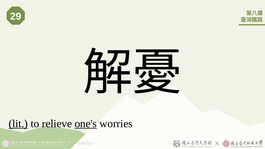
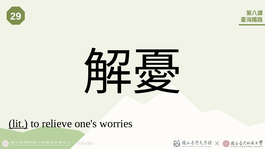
one's underline: present -> none (86, 124)
